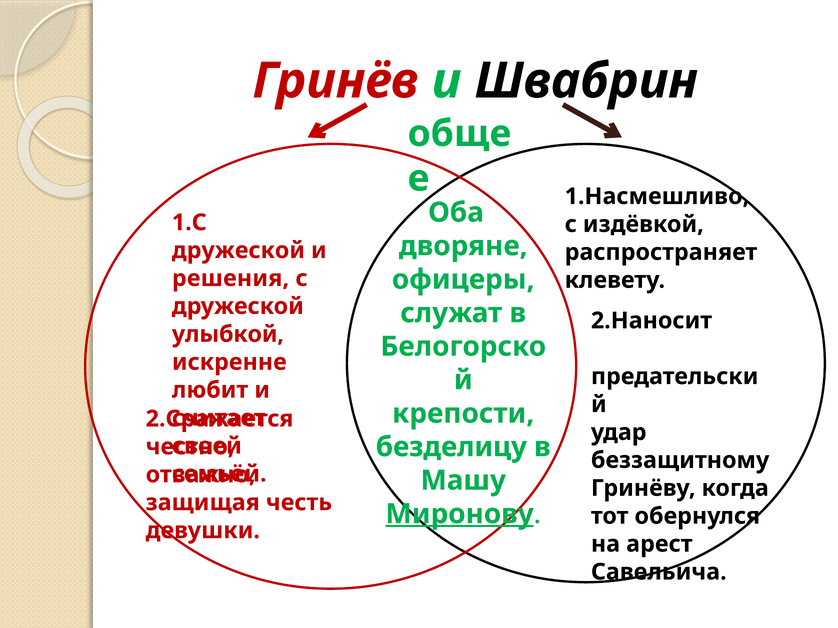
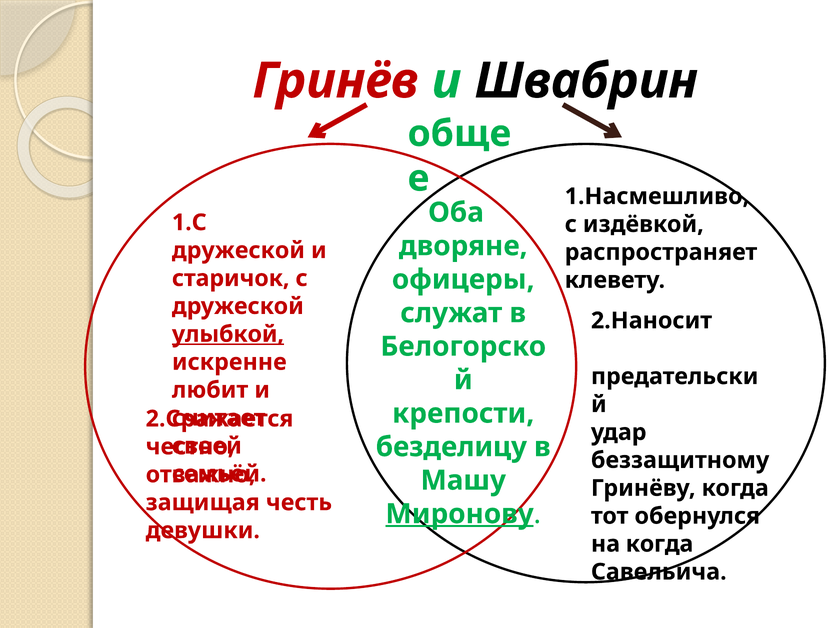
решения: решения -> старичок (231, 279)
улыбкой underline: none -> present (228, 334)
на арест: арест -> когда (659, 544)
